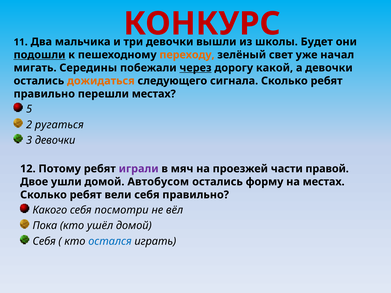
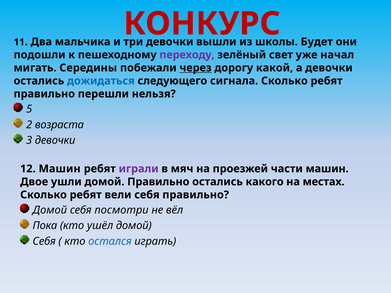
подошли underline: present -> none (40, 55)
переходу colour: orange -> purple (187, 55)
дожидаться colour: orange -> blue (101, 81)
перешли местах: местах -> нельзя (154, 94)
ругаться: ругаться -> возраста (59, 125)
12 Потому: Потому -> Машин (60, 169)
части правой: правой -> машин (327, 169)
домой Автобусом: Автобусом -> Правильно (158, 182)
форму: форму -> какого (265, 182)
Какого: Какого -> Домой (50, 210)
